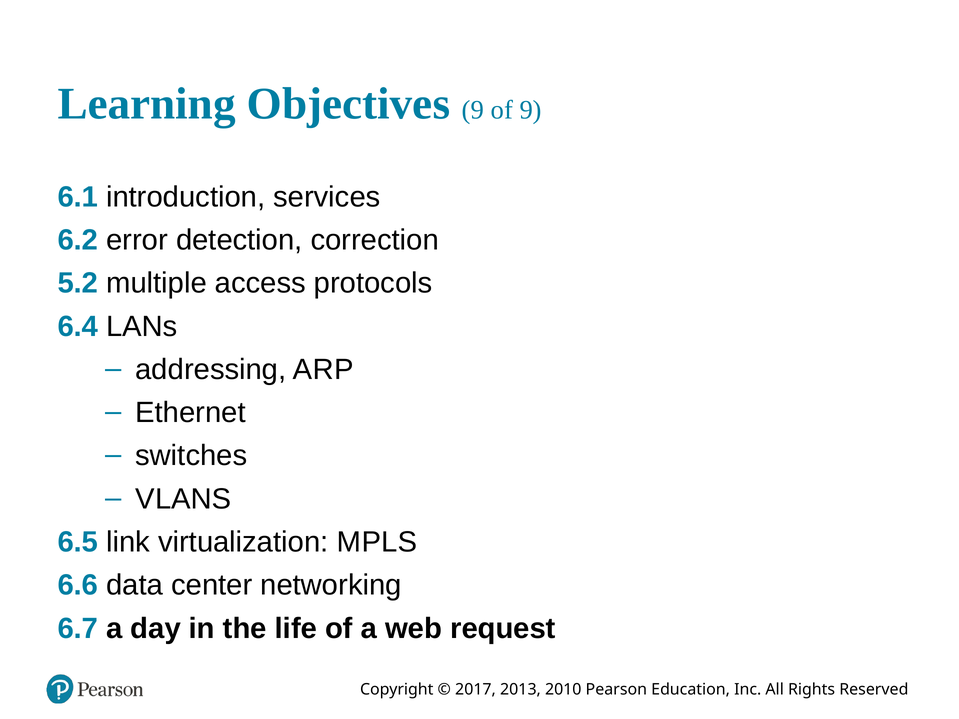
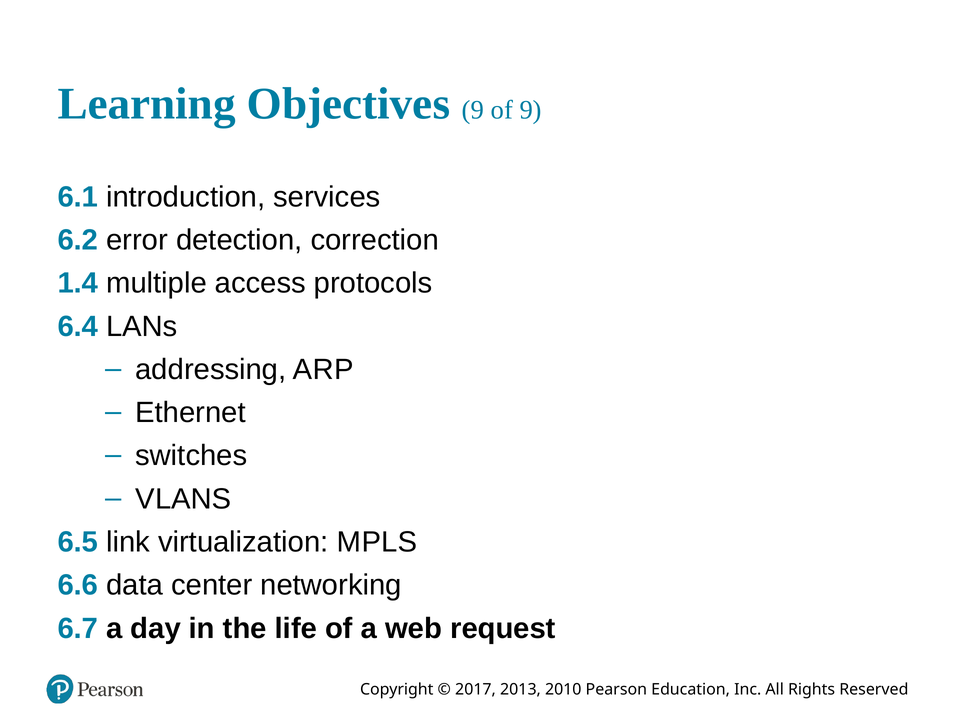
5.2: 5.2 -> 1.4 (78, 283)
